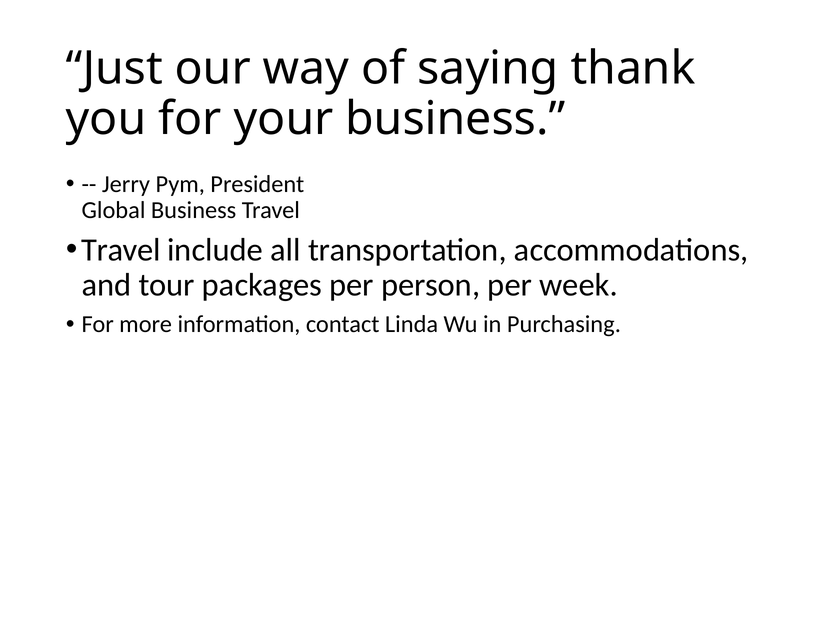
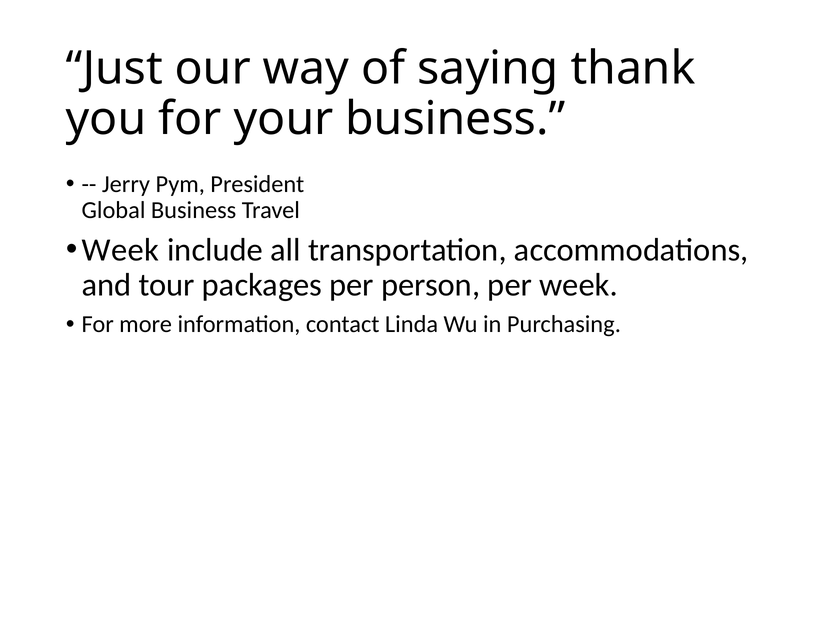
Travel: Travel -> Week (120, 250)
